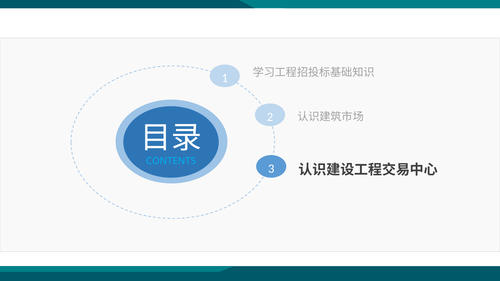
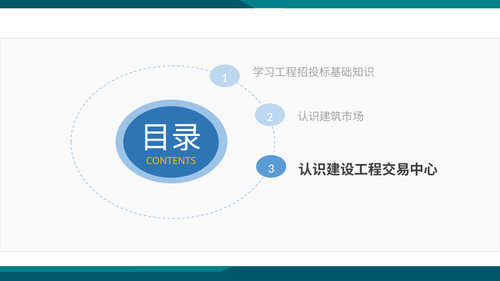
CONTENTS colour: light blue -> yellow (171, 161)
